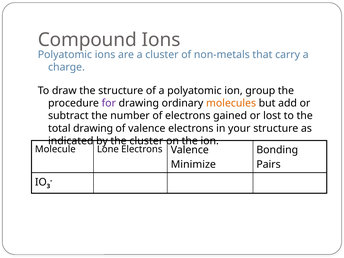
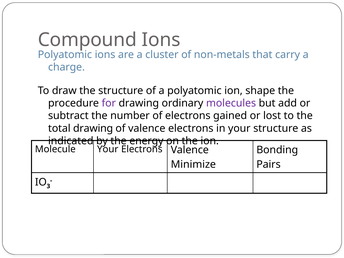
group: group -> shape (260, 91)
molecules colour: orange -> purple (231, 103)
the cluster: cluster -> energy (146, 141)
Molecule Lone: Lone -> Your (108, 149)
